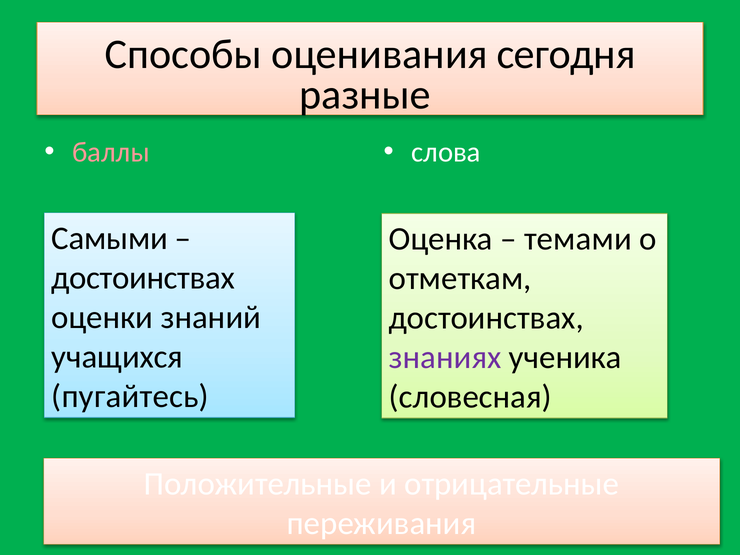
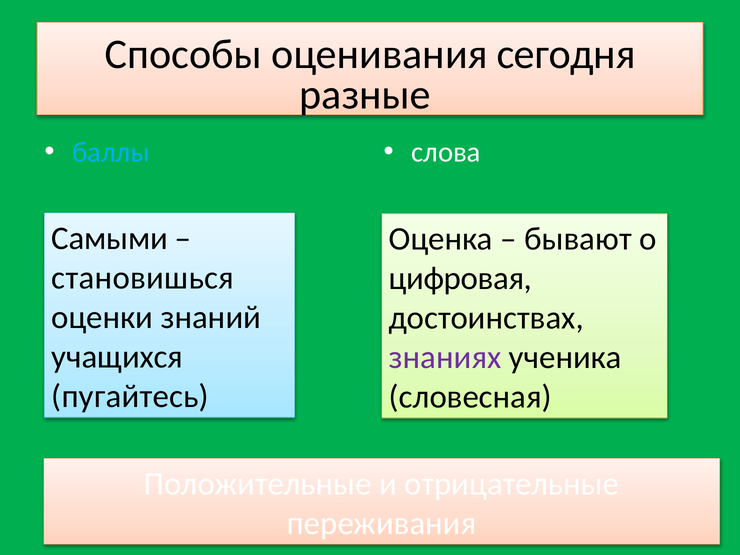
баллы colour: pink -> light blue (111, 152)
темами: темами -> бывают (578, 239)
достоинствах: достоинствах -> становишься (143, 278)
отметкам: отметкам -> цифровая (460, 279)
